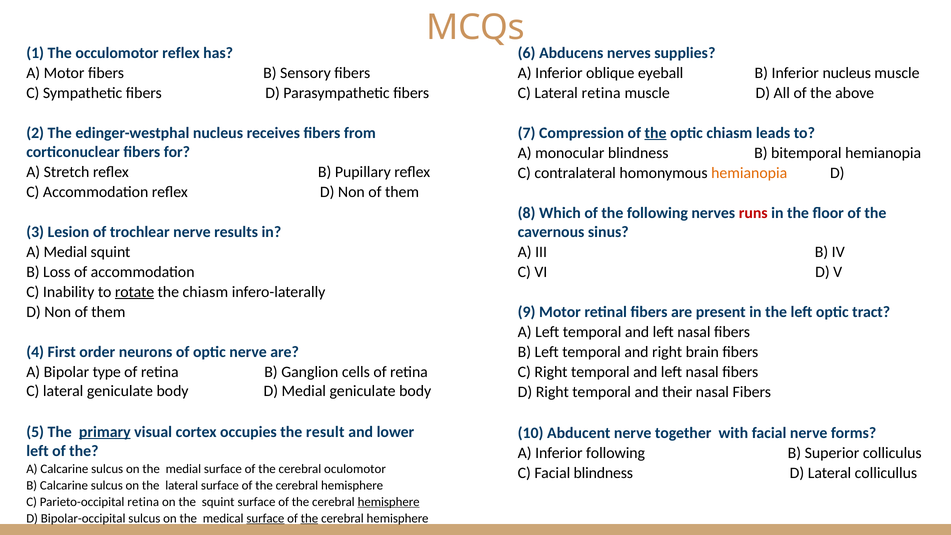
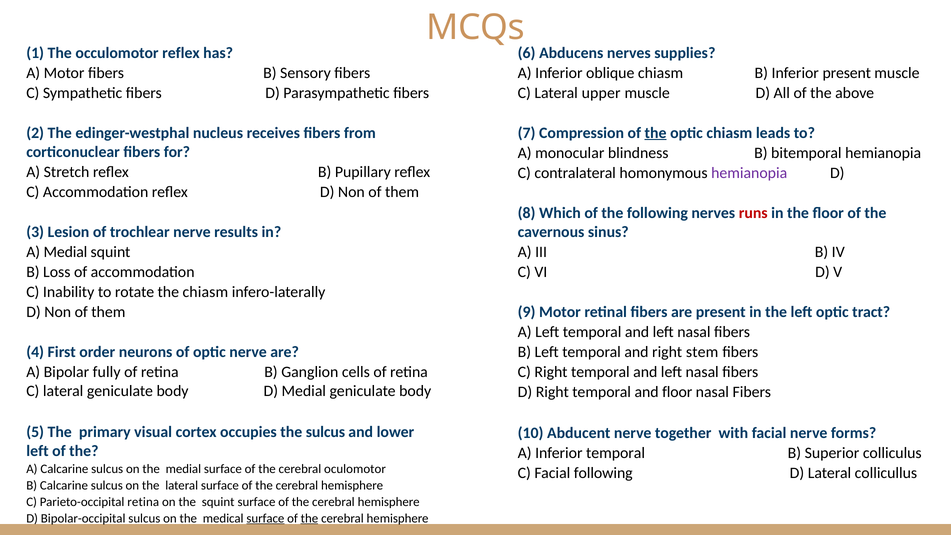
oblique eyeball: eyeball -> chiasm (661, 73)
Inferior nucleus: nucleus -> present (847, 73)
Lateral retina: retina -> upper (601, 93)
hemianopia colour: orange -> purple (749, 173)
rotate underline: present -> none (135, 292)
brain: brain -> stem (702, 352)
type: type -> fully (107, 372)
and their: their -> floor (677, 392)
primary underline: present -> none (105, 432)
the result: result -> sulcus (325, 432)
Inferior following: following -> temporal (616, 453)
Facial blindness: blindness -> following (603, 473)
hemisphere underline: present -> none (389, 502)
